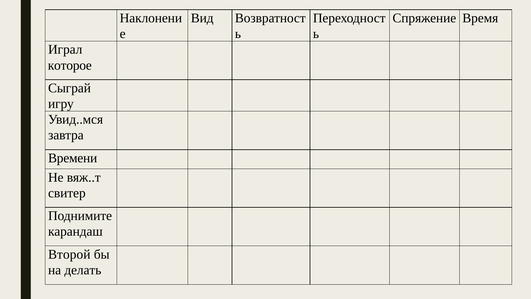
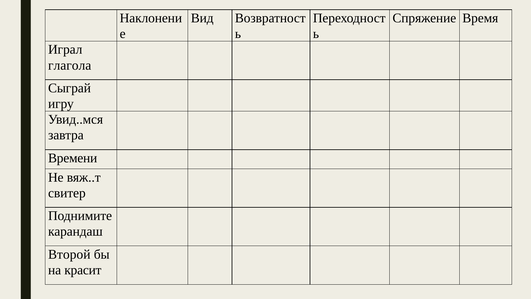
которое: которое -> глагола (70, 65)
делать: делать -> красит (83, 270)
